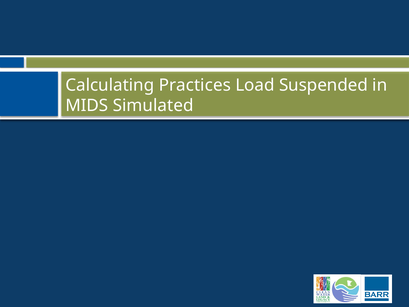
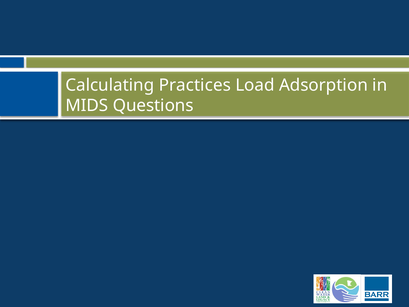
Suspended: Suspended -> Adsorption (323, 85)
Simulated: Simulated -> Questions (153, 105)
